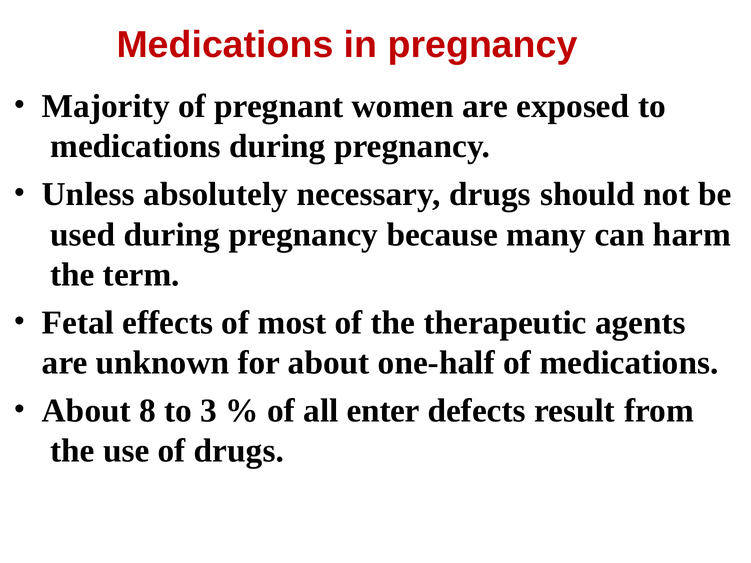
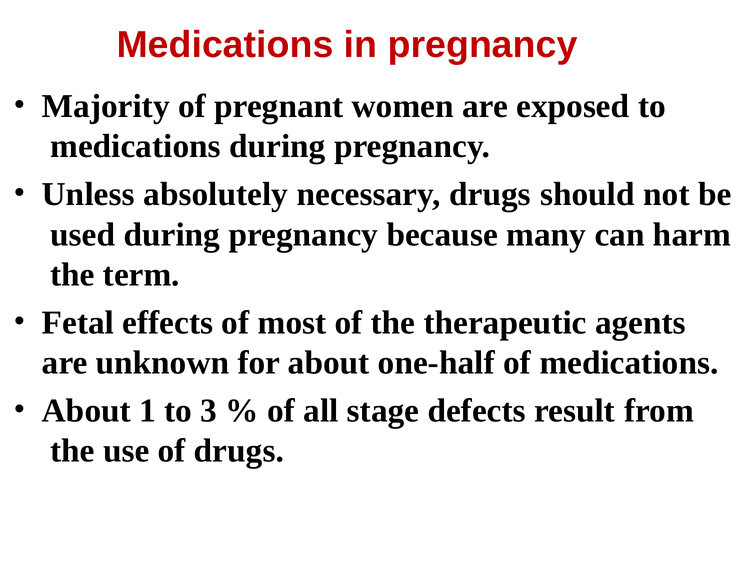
8: 8 -> 1 (148, 411)
enter: enter -> stage (383, 411)
